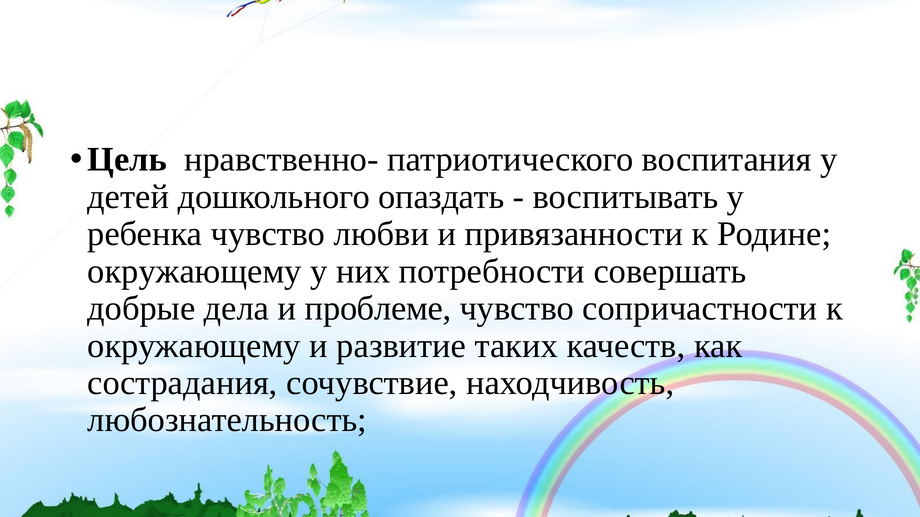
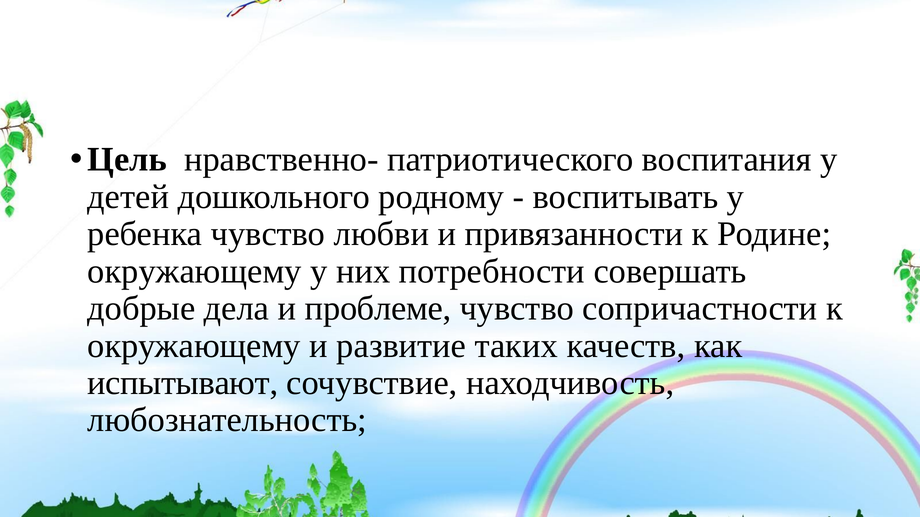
опаздать: опаздать -> родному (441, 197)
сострадания: сострадания -> испытывают (183, 383)
